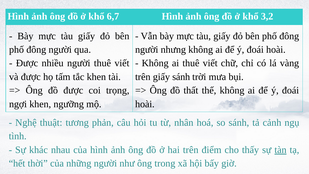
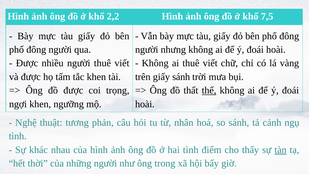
6,7: 6,7 -> 2,2 (113, 16)
3,2: 3,2 -> 7,5 (267, 16)
thế underline: none -> present (209, 90)
hai trên: trên -> tình (191, 150)
